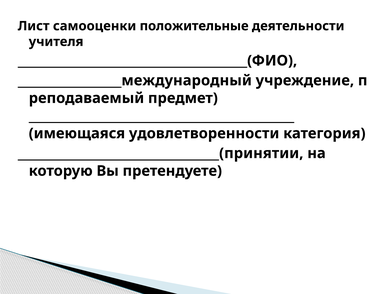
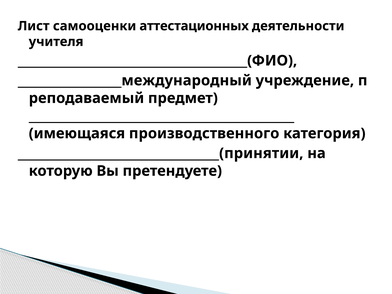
положительные: положительные -> аттестационных (194, 26)
удовлетворенности: удовлетворенности -> производственного (204, 133)
